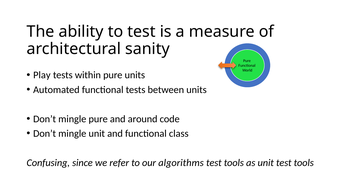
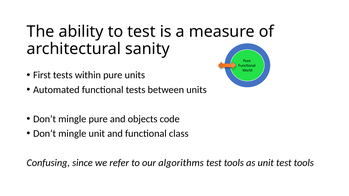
Play: Play -> First (42, 75)
around: around -> objects (143, 119)
